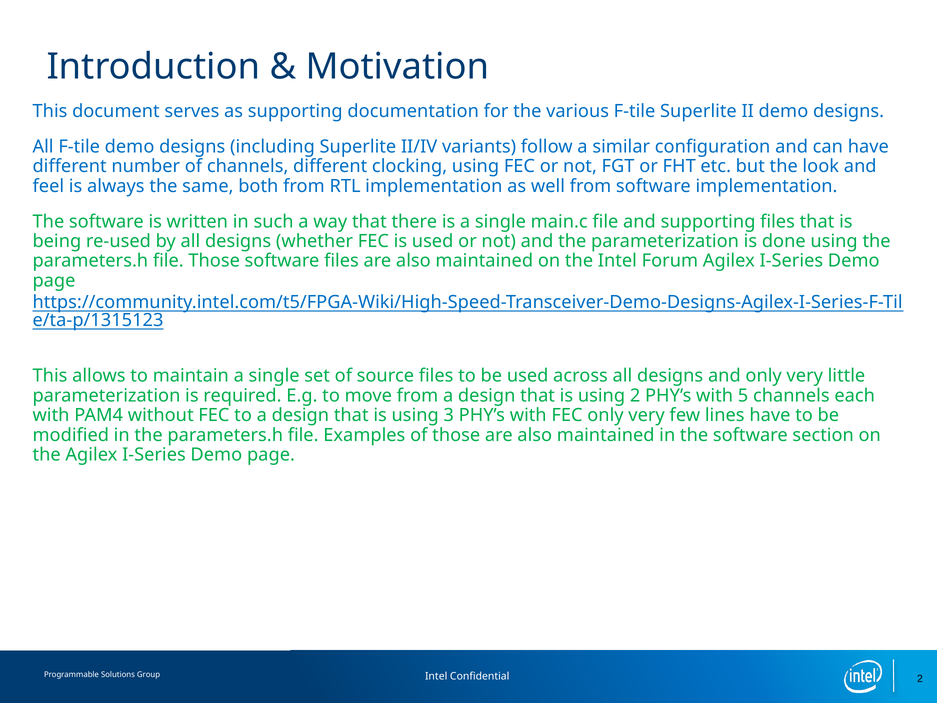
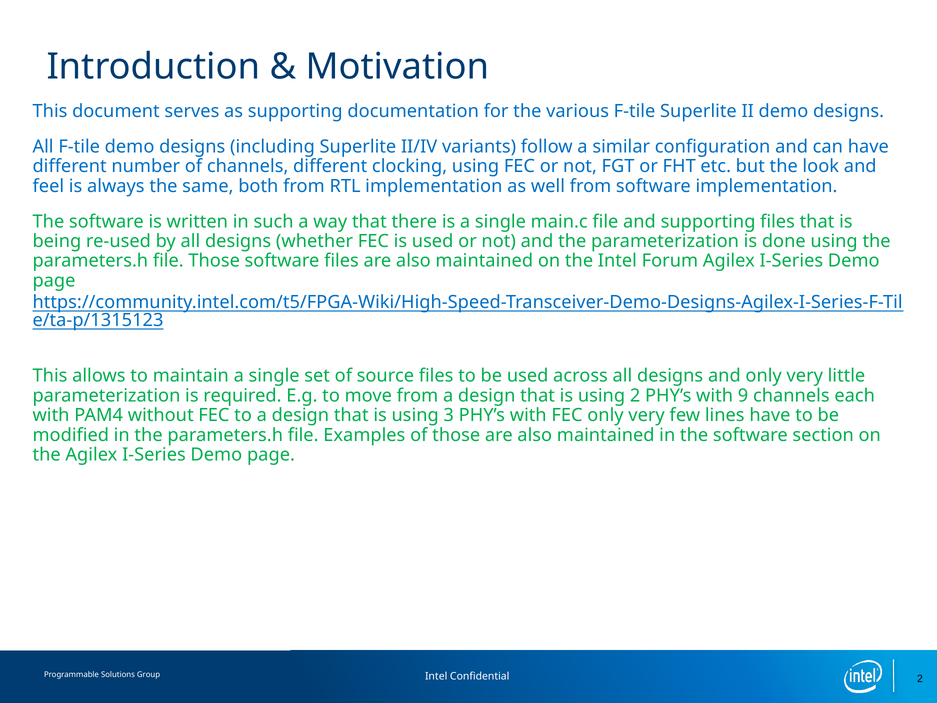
5: 5 -> 9 (743, 395)
